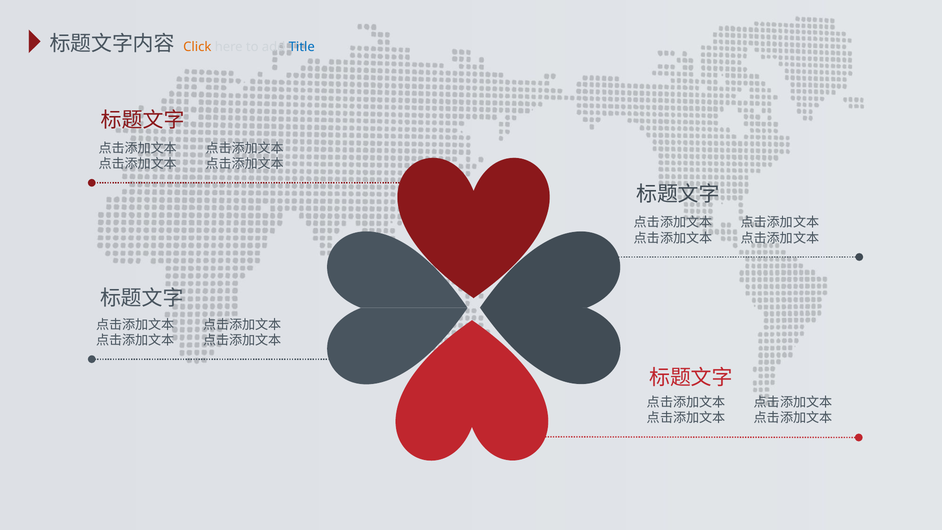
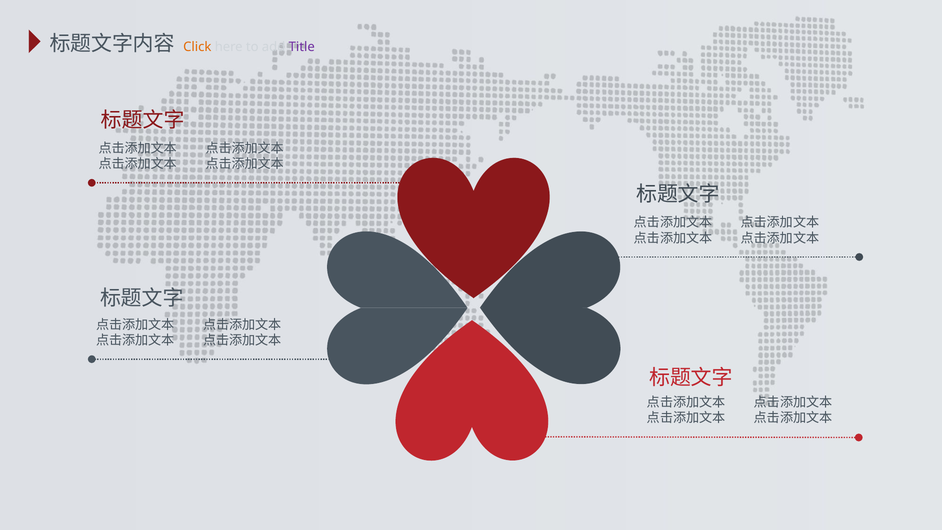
Title colour: blue -> purple (302, 47)
